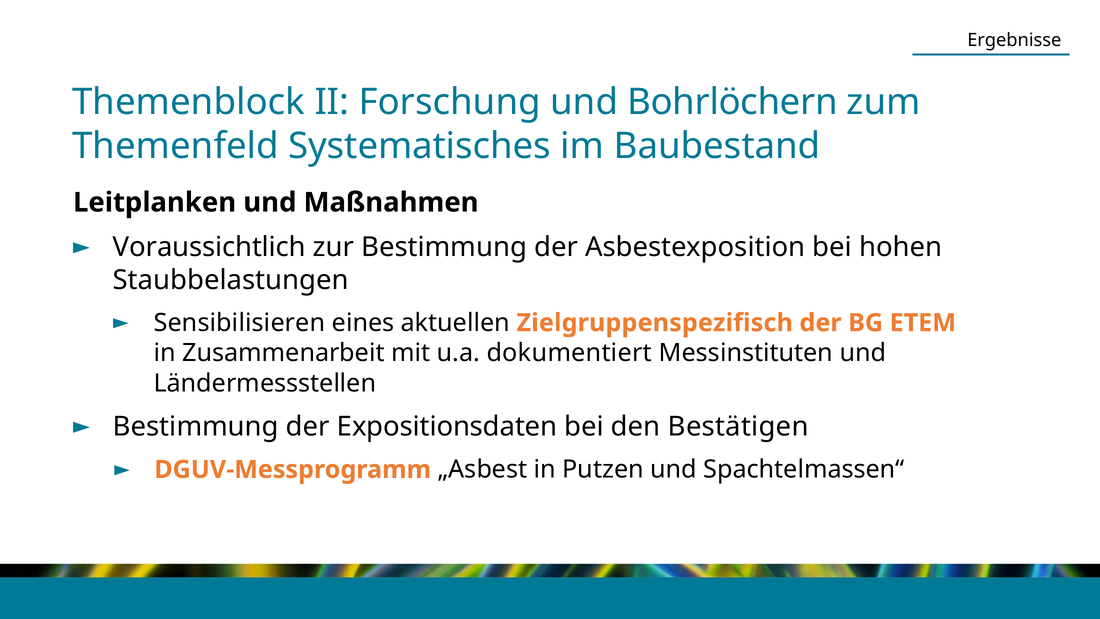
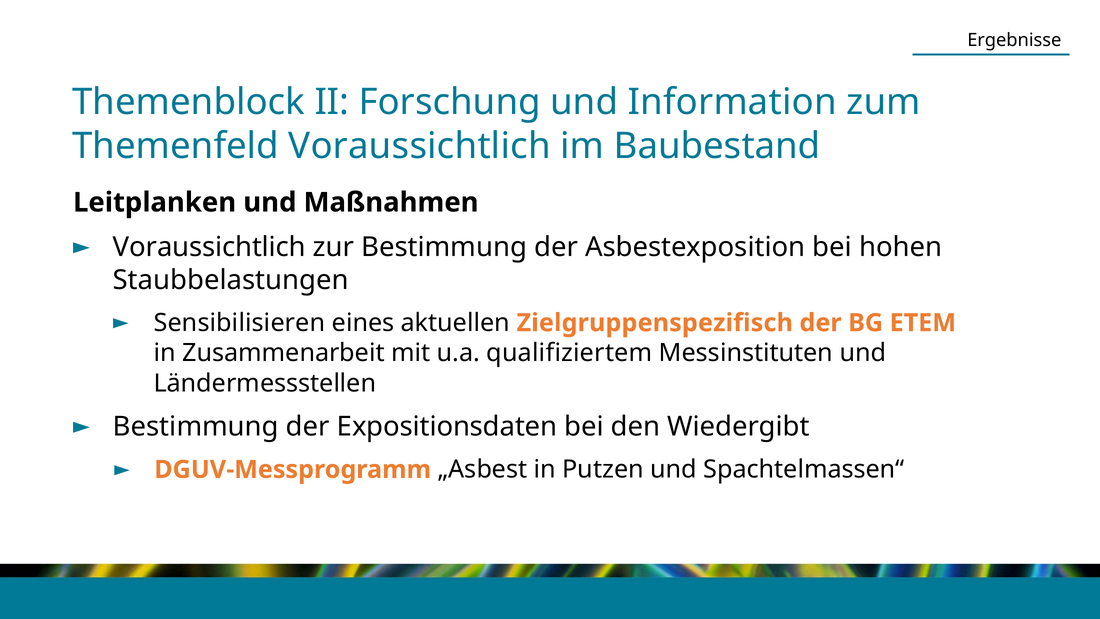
Bohrlöchern: Bohrlöchern -> Information (732, 102)
Themenfeld Systematisches: Systematisches -> Voraussichtlich (420, 146)
dokumentiert: dokumentiert -> qualifiziertem (569, 353)
Bestätigen: Bestätigen -> Wiedergibt (738, 426)
